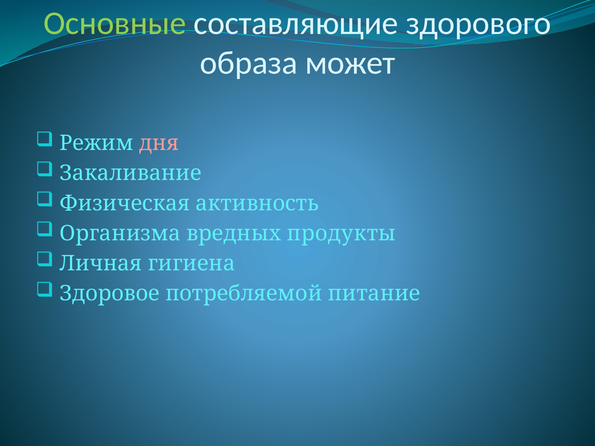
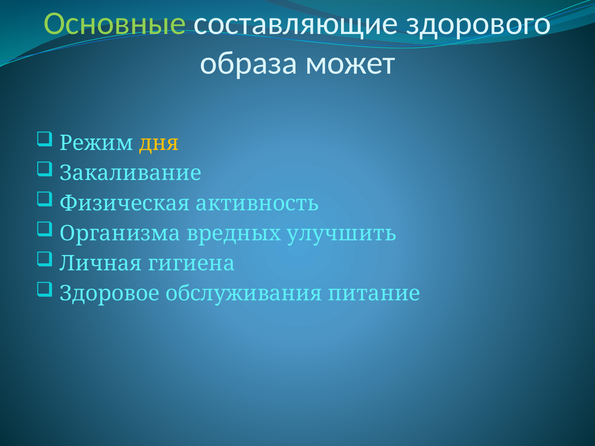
дня colour: pink -> yellow (159, 143)
продукты: продукты -> улучшить (341, 233)
потребляемой: потребляемой -> обслуживания (244, 294)
